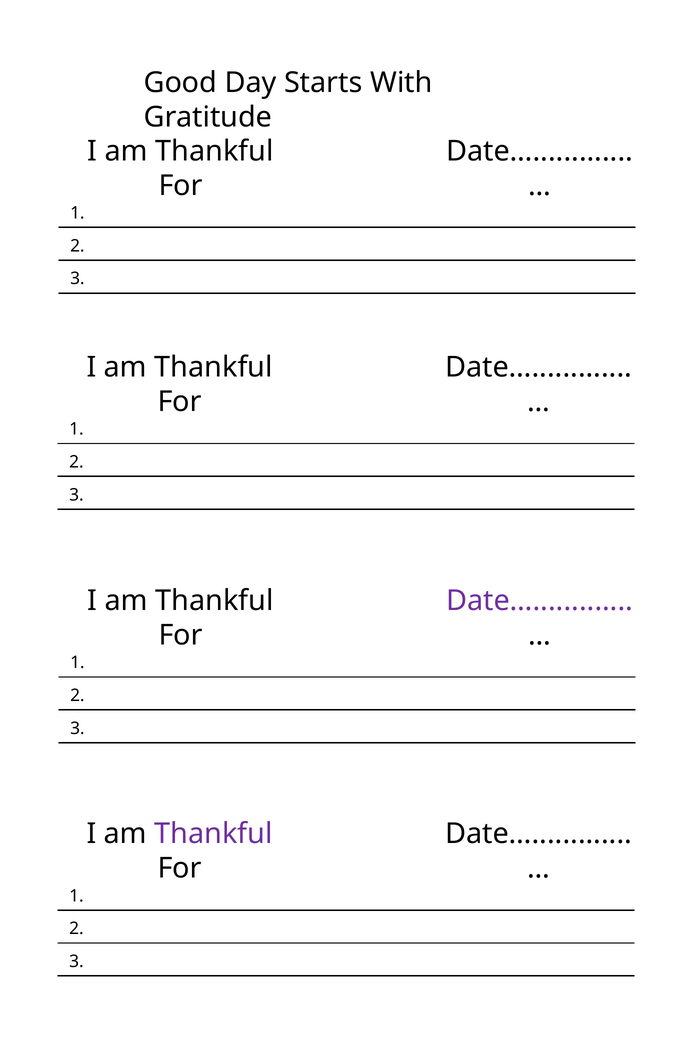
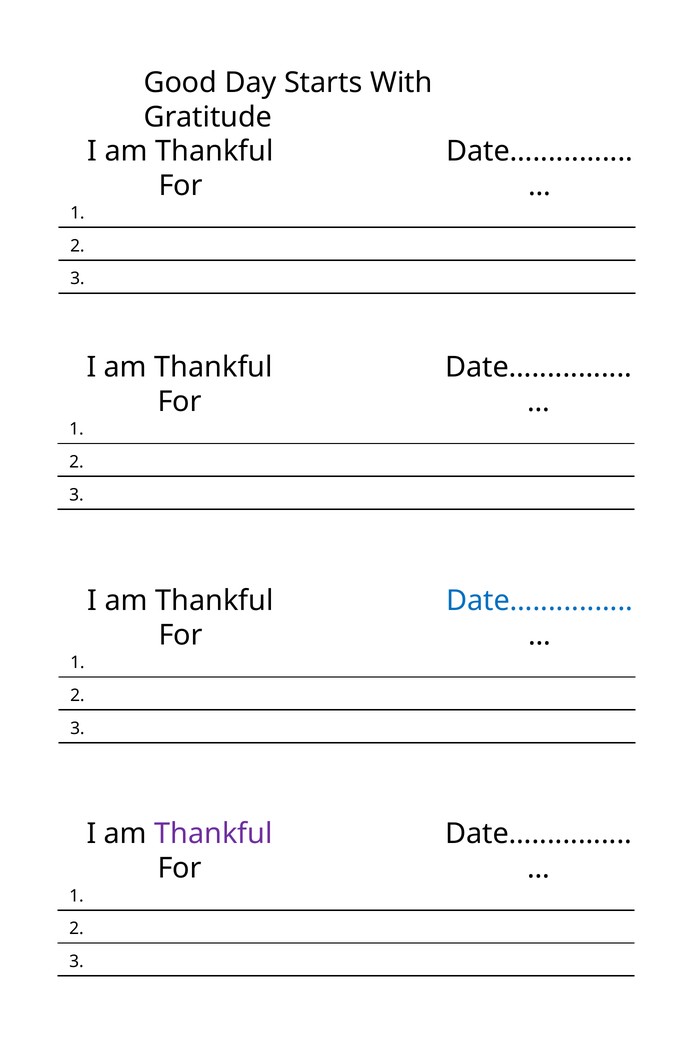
Date… colour: purple -> blue (540, 601)
